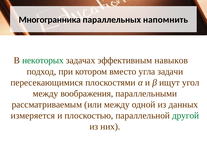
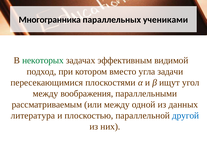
напомнить: напомнить -> учениками (165, 20)
навыков: навыков -> видимой (171, 61)
измеряется: измеряется -> литература (33, 116)
другой colour: green -> blue (186, 116)
